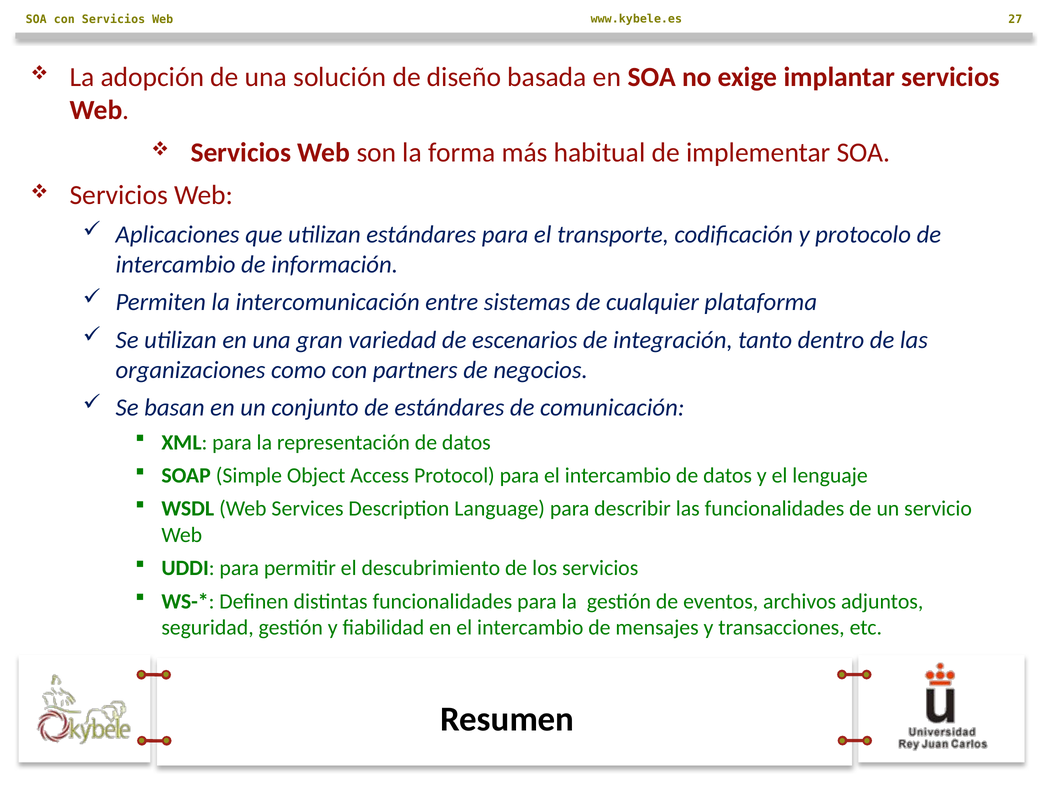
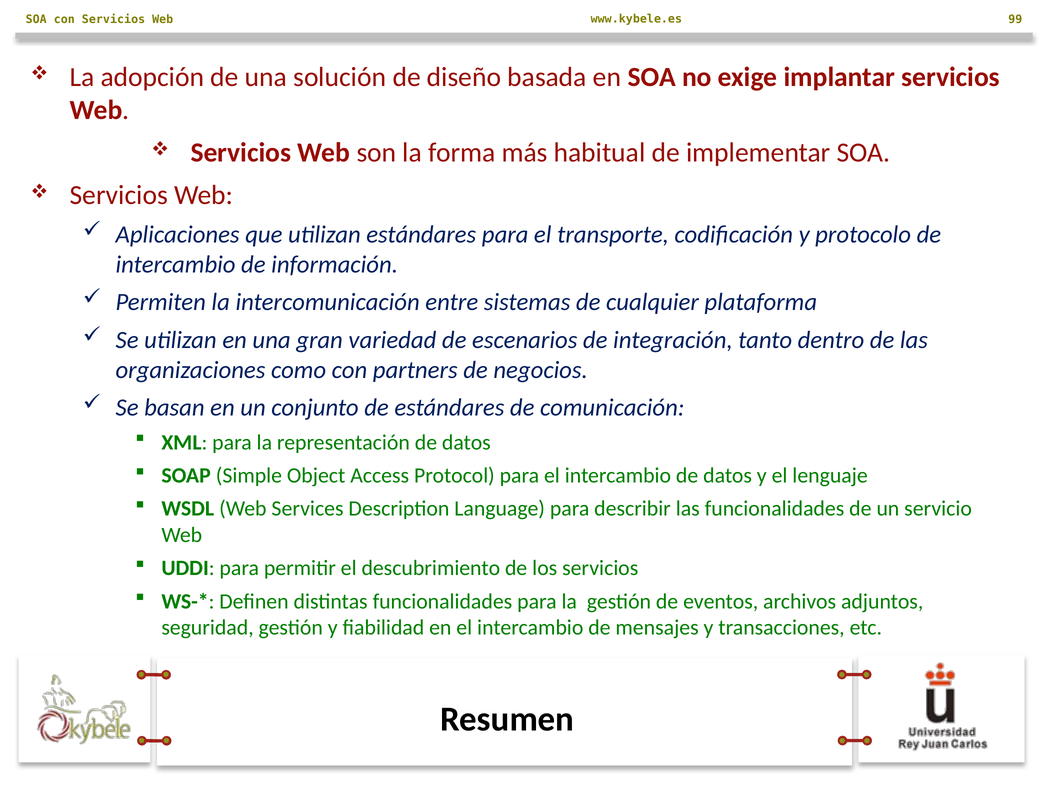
27: 27 -> 99 (1015, 19)
